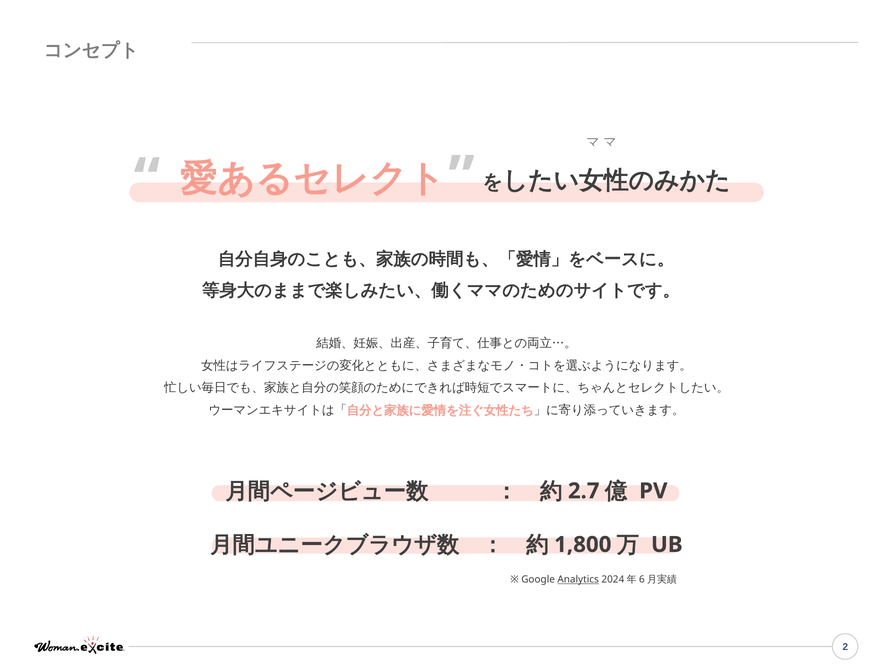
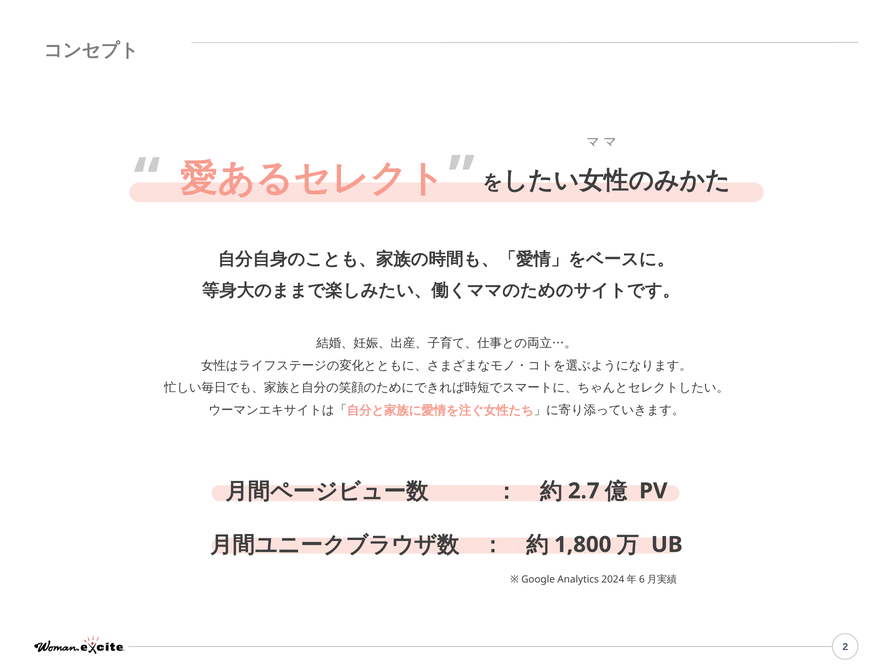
Analytics underline: present -> none (578, 579)
